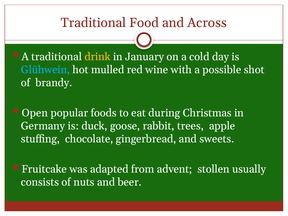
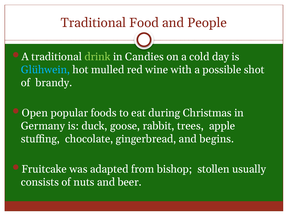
Across: Across -> People (207, 23)
drink colour: yellow -> light green (97, 57)
January: January -> Candies (145, 57)
sweets: sweets -> begins (217, 139)
advent: advent -> bishop (175, 169)
